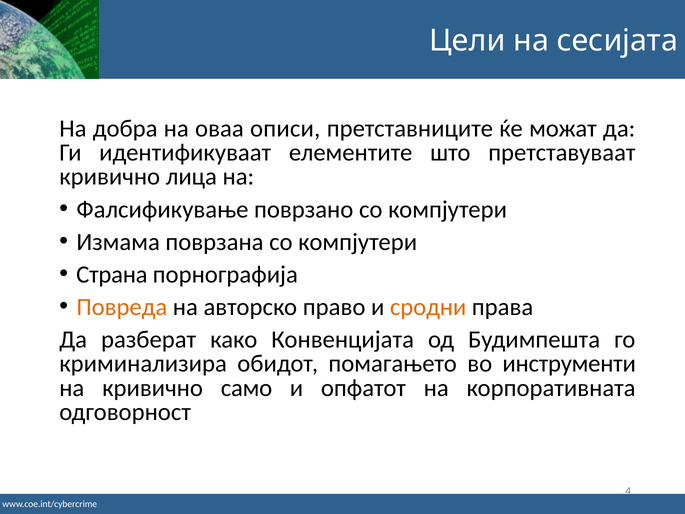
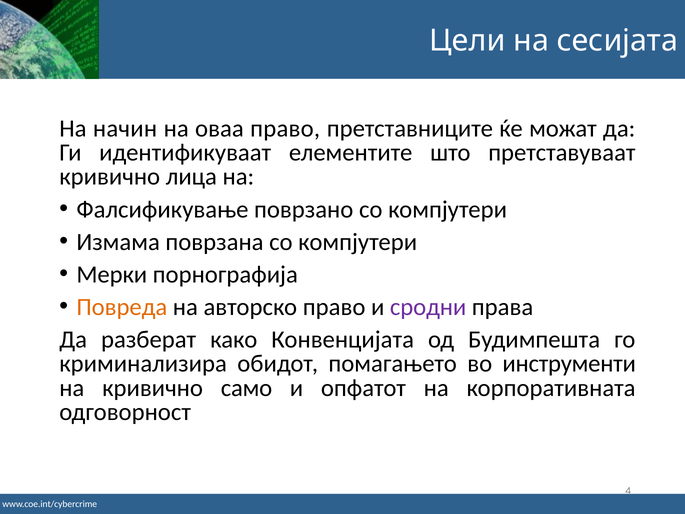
добра: добра -> начин (125, 129)
оваа описи: описи -> право (285, 129)
Страна: Страна -> Мерки (112, 274)
сродни colour: orange -> purple (428, 307)
